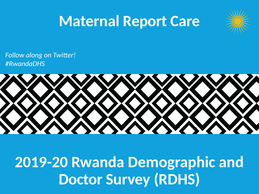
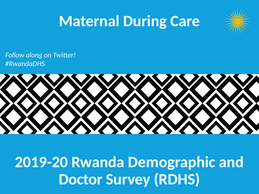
Report: Report -> During (145, 21)
